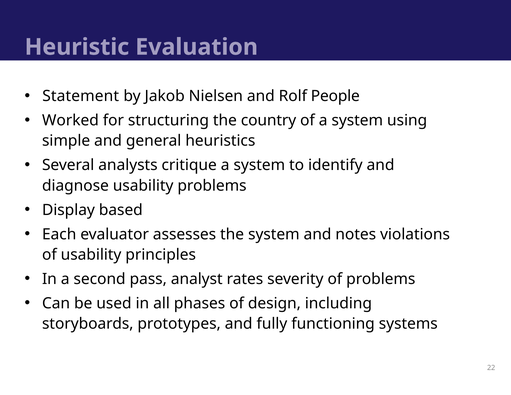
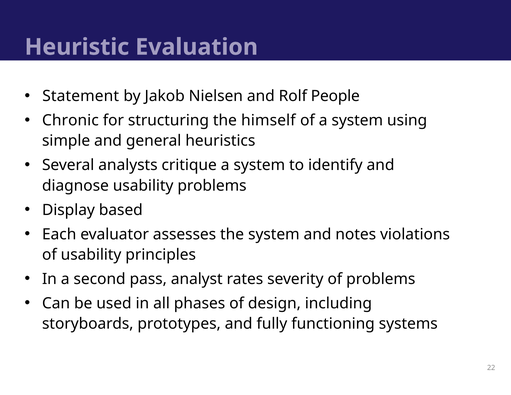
Worked: Worked -> Chronic (70, 120)
country: country -> himself (268, 120)
